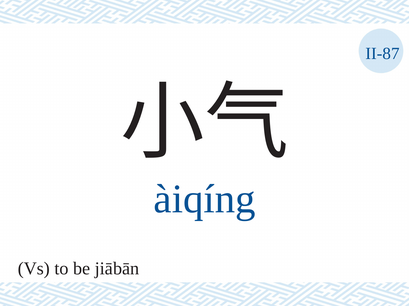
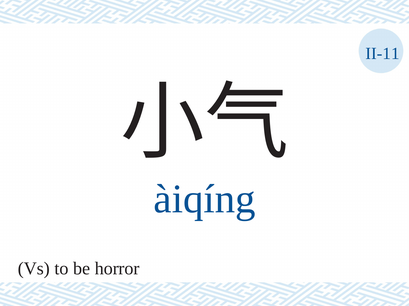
II-87: II-87 -> II-11 (383, 54)
jiābān: jiābān -> horror (117, 269)
